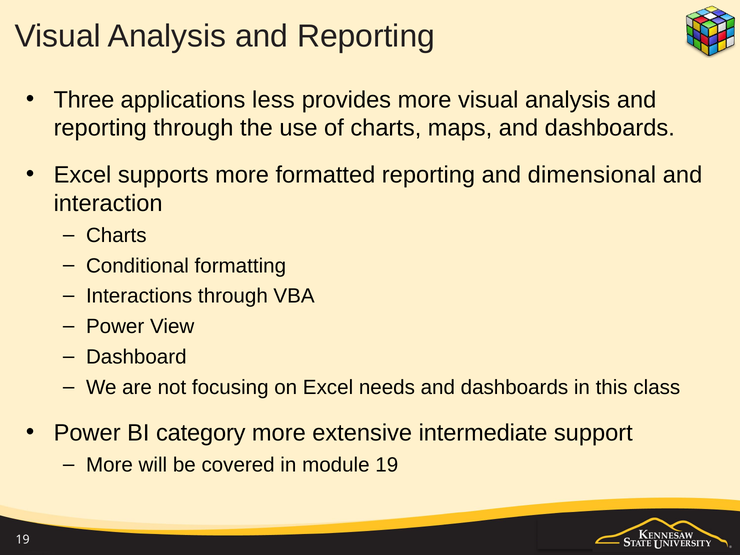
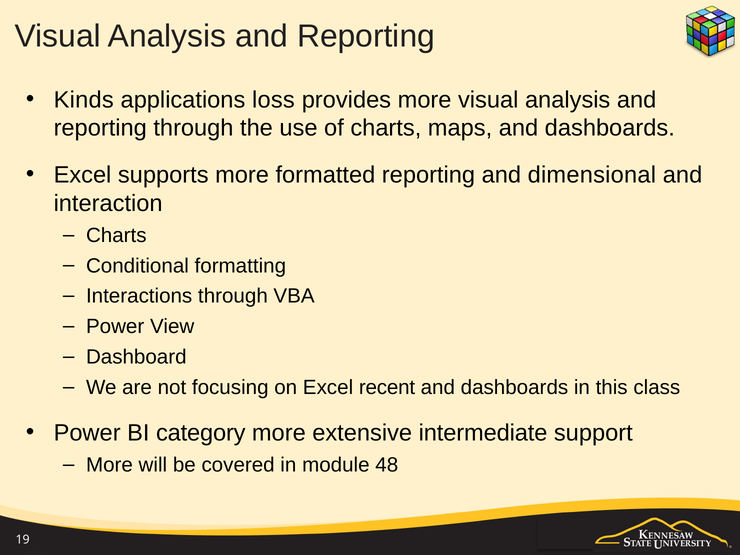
Three: Three -> Kinds (84, 100)
less: less -> loss (273, 100)
needs: needs -> recent (387, 388)
module 19: 19 -> 48 (387, 465)
